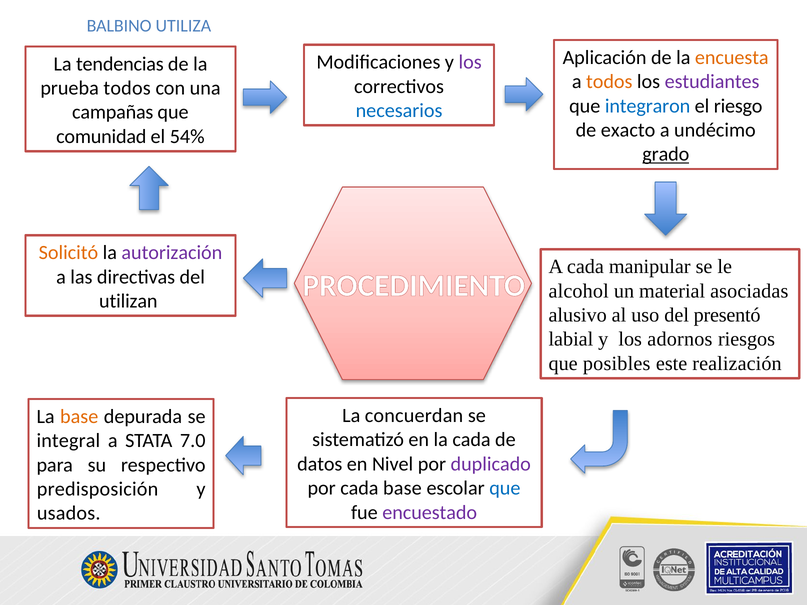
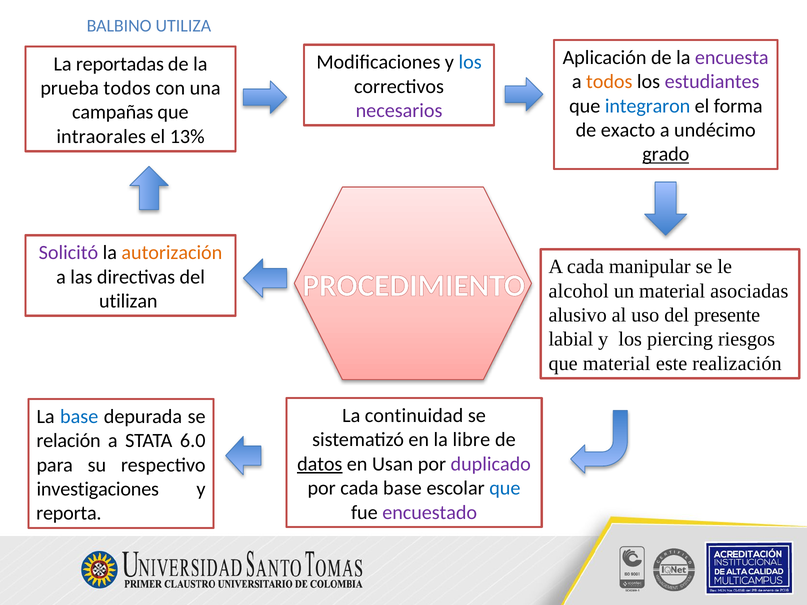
encuesta colour: orange -> purple (732, 58)
los colour: purple -> blue (470, 62)
tendencias: tendencias -> reportadas (120, 64)
riesgo: riesgo -> forma (738, 106)
necesarios colour: blue -> purple (399, 111)
comunidad: comunidad -> intraorales (101, 137)
54%: 54% -> 13% (187, 137)
Solicitó colour: orange -> purple (68, 253)
autorización colour: purple -> orange (172, 253)
presentó: presentó -> presente (727, 315)
adornos: adornos -> piercing (680, 339)
que posibles: posibles -> material (617, 364)
concuerdan: concuerdan -> continuidad (414, 416)
base colour: orange -> blue (79, 417)
la cada: cada -> libre (471, 440)
integral: integral -> relación (69, 441)
7.0: 7.0 -> 6.0 (193, 441)
datos underline: none -> present (320, 464)
Nivel: Nivel -> Usan (393, 464)
predisposición: predisposición -> investigaciones (98, 489)
usados: usados -> reporta (69, 514)
